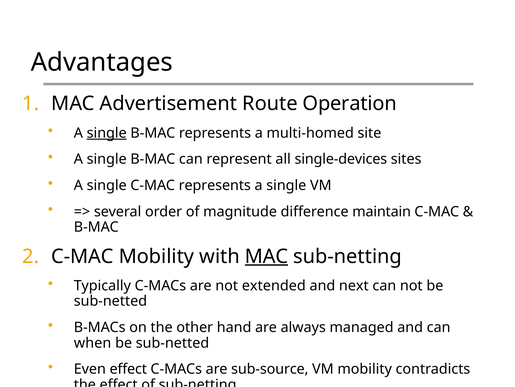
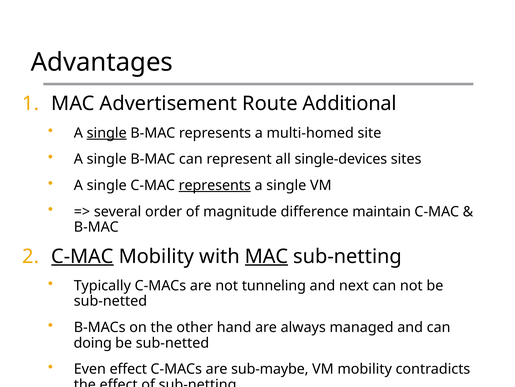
Operation: Operation -> Additional (350, 103)
represents underline: none -> present (215, 185)
C-MAC underline: none -> present (82, 256)
extended: extended -> tunneling (274, 285)
when: when -> doing (93, 342)
sub-source: sub-source -> sub-maybe (270, 368)
